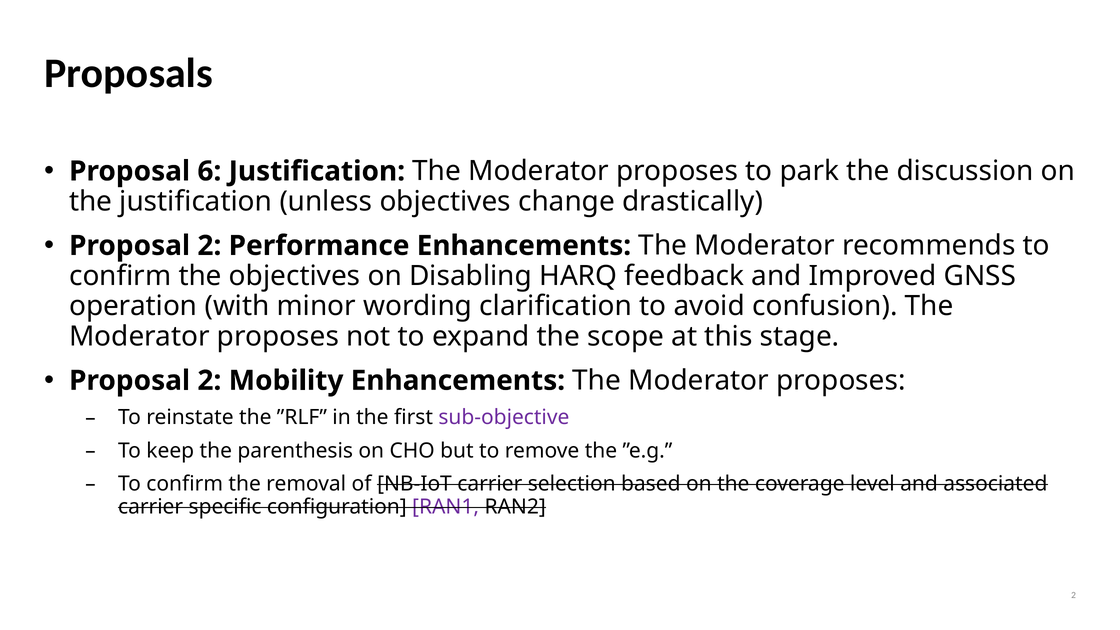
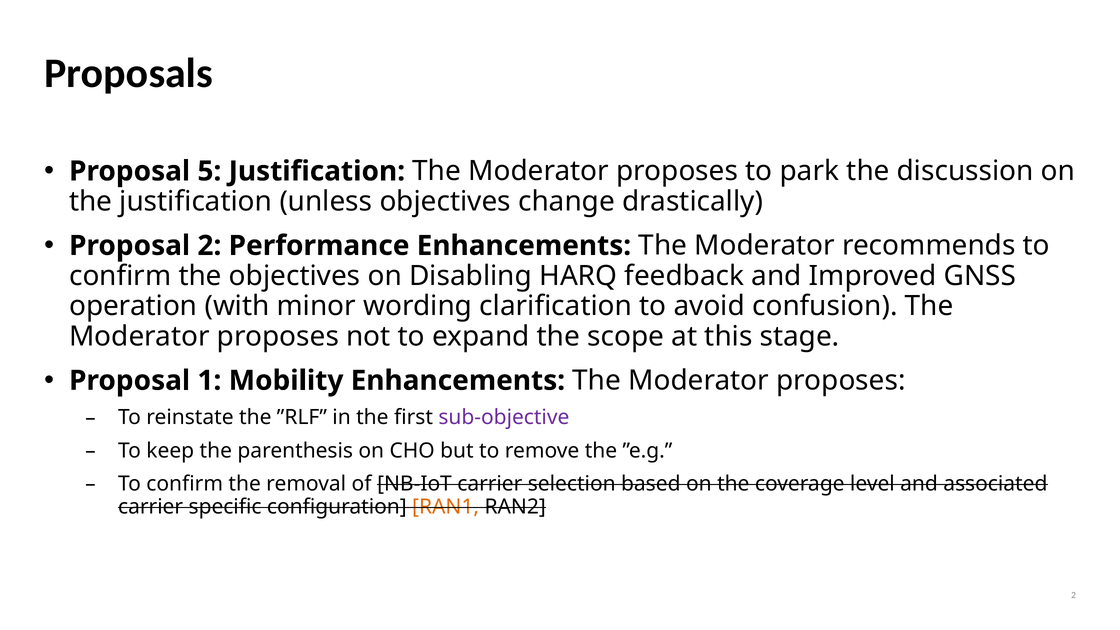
6: 6 -> 5 (209, 171)
2: 2 -> 1 (209, 380)
RAN1 colour: purple -> orange (446, 507)
